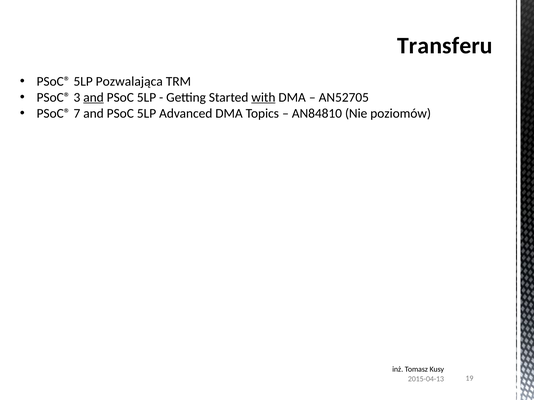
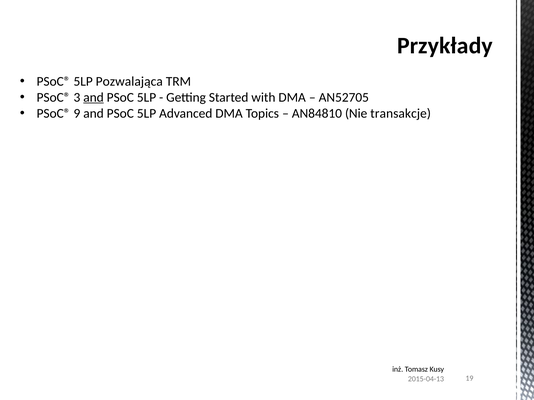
Transferu: Transferu -> Przykłady (445, 46)
with underline: present -> none (263, 97)
7: 7 -> 9 (77, 113)
poziomów: poziomów -> transakcje (401, 113)
